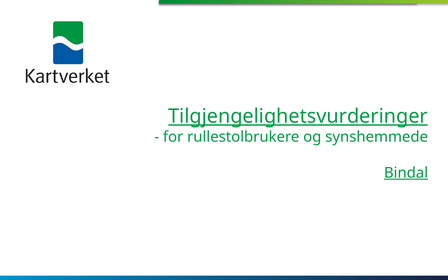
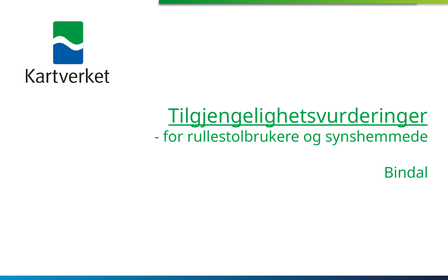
Bindal underline: present -> none (406, 173)
